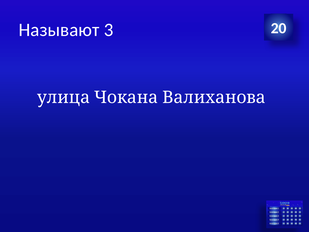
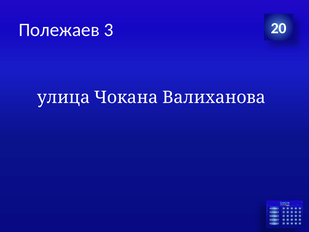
Называют: Называют -> Полежаев (59, 30)
